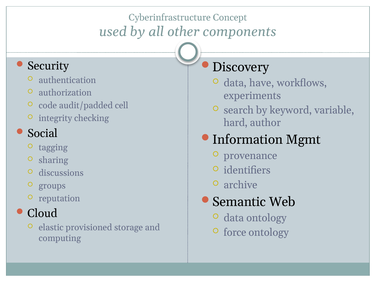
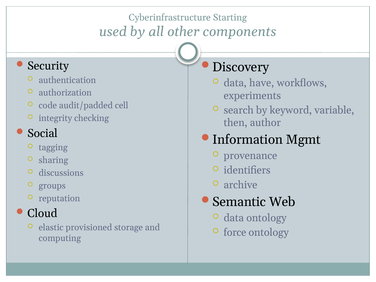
Concept: Concept -> Starting (230, 18)
hard: hard -> then (236, 123)
